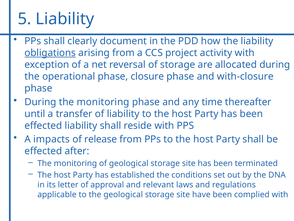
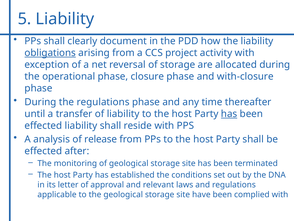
During the monitoring: monitoring -> regulations (103, 102)
has underline: none -> present (229, 114)
impacts: impacts -> analysis (52, 139)
